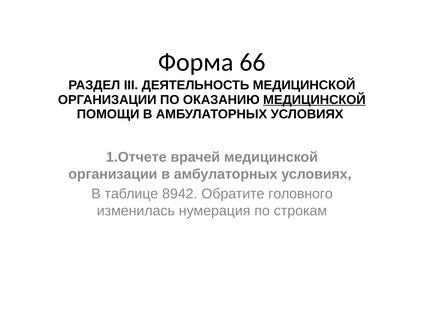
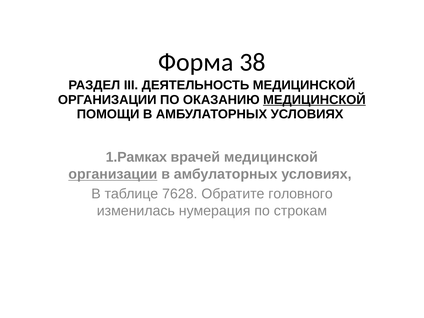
66: 66 -> 38 (252, 62)
1.Отчете: 1.Отчете -> 1.Рамках (136, 157)
организации underline: none -> present (113, 174)
8942: 8942 -> 7628 (180, 194)
